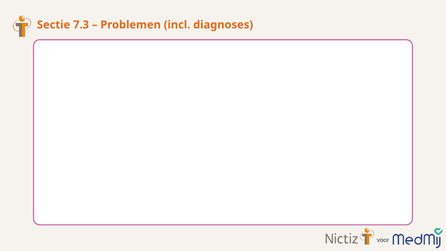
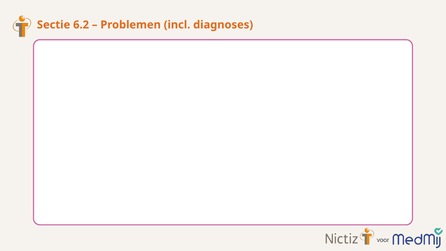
7.3: 7.3 -> 6.2 (81, 25)
